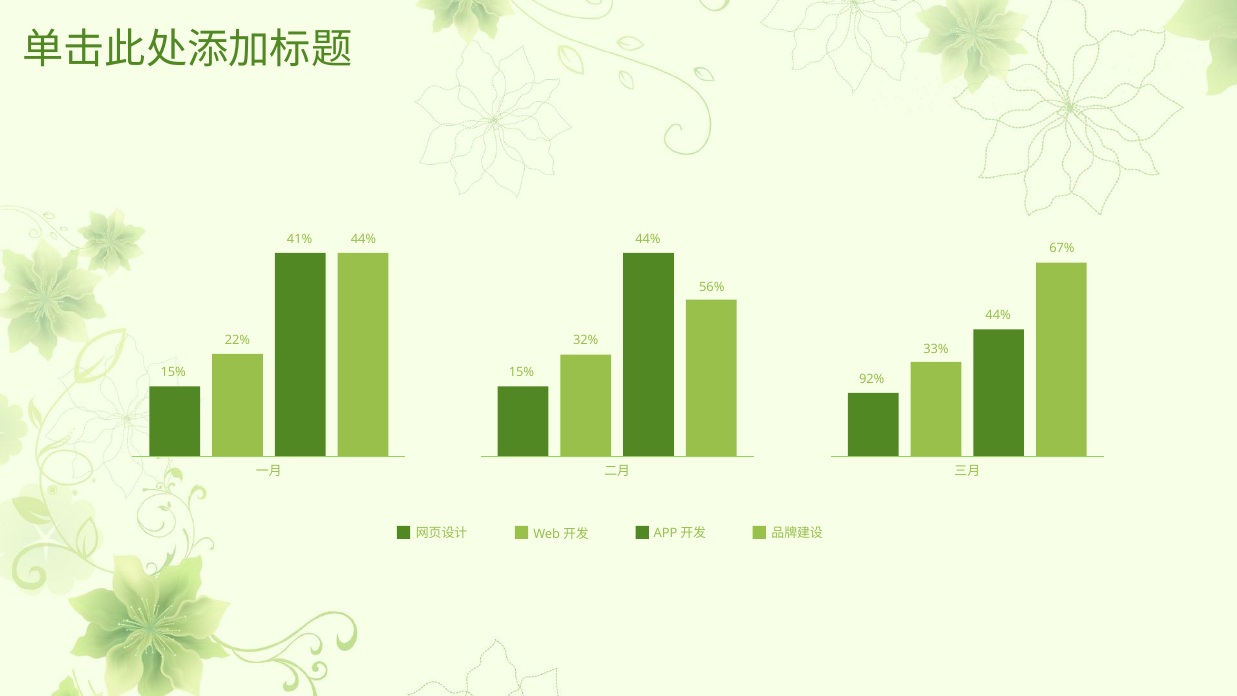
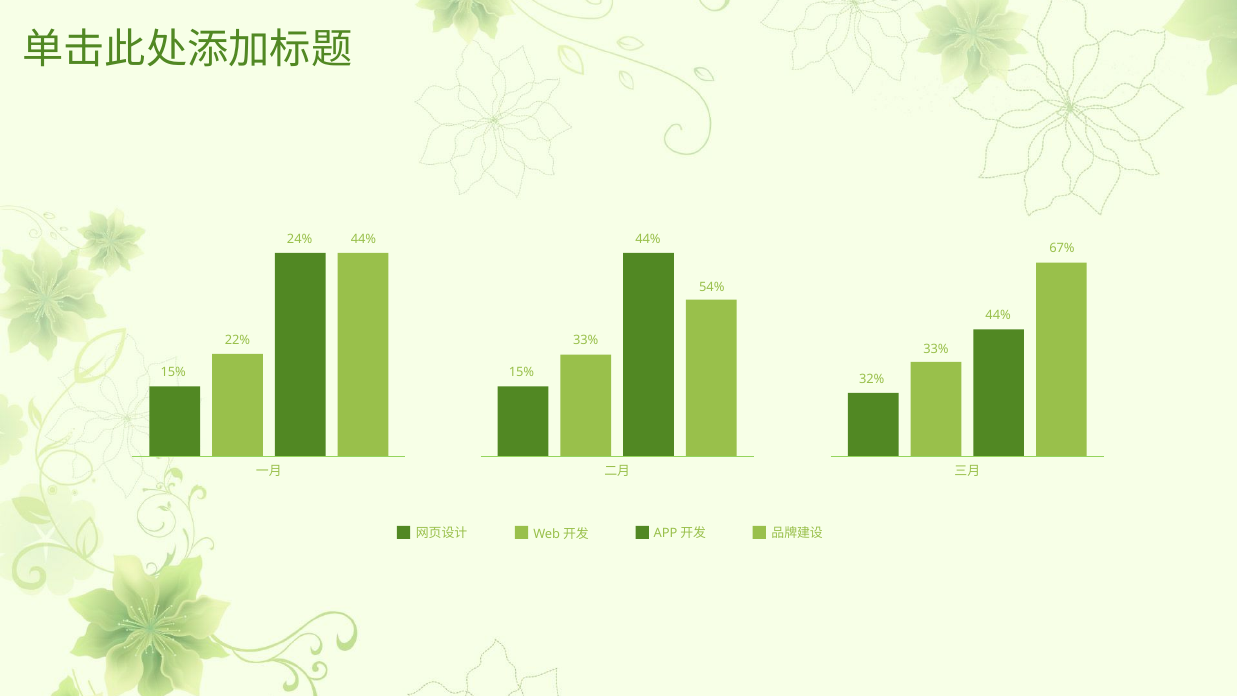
41%: 41% -> 24% (300, 240)
56%: 56% -> 54% (712, 287)
32%: 32% -> 33% (586, 341)
92%: 92% -> 32% (872, 380)
